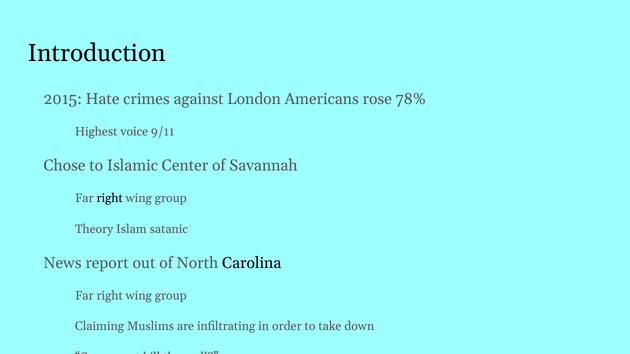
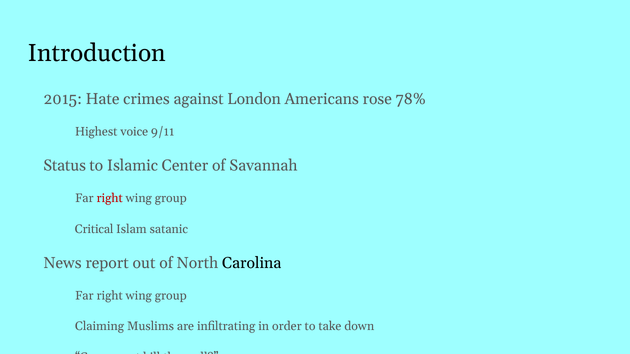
Chose: Chose -> Status (65, 166)
right colour: black -> red (110, 198)
Theory: Theory -> Critical (94, 229)
